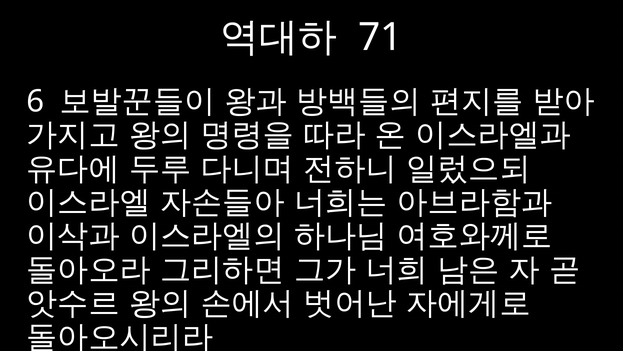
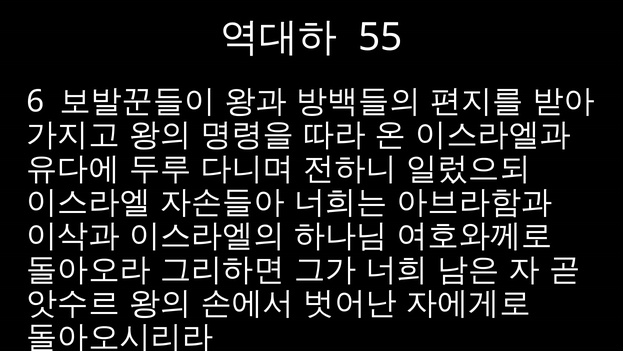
71: 71 -> 55 (380, 38)
